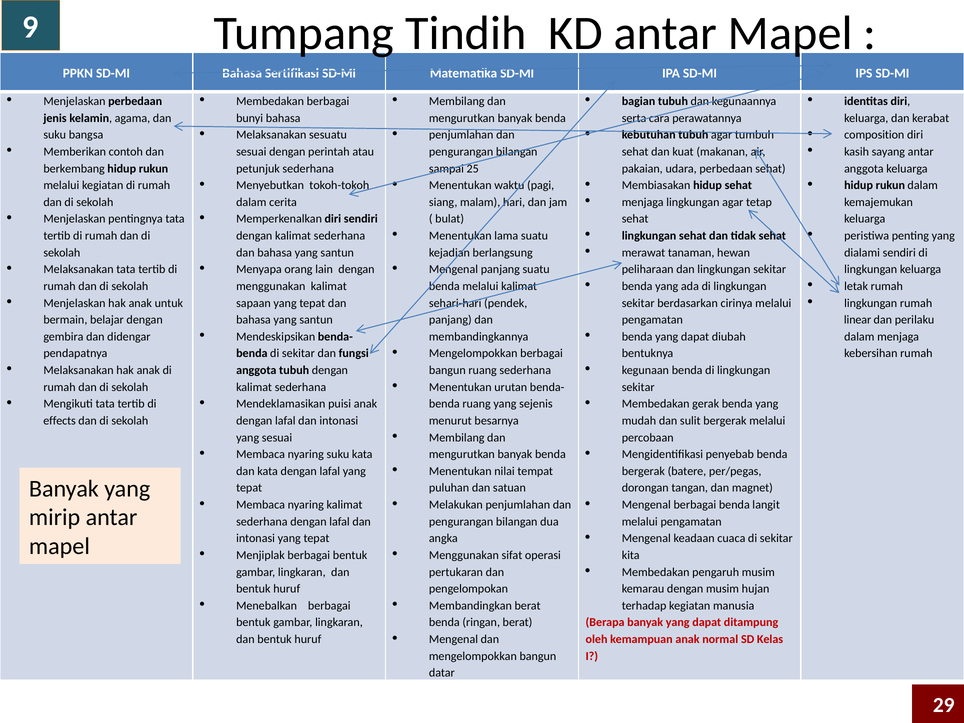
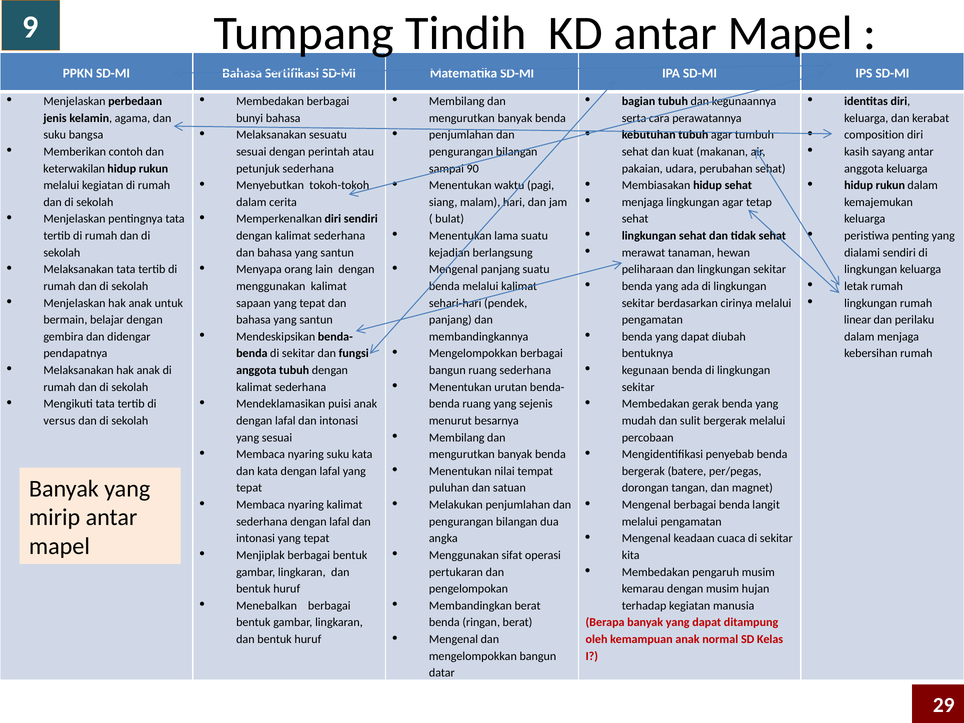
berkembang: berkembang -> keterwakilan (74, 169)
25: 25 -> 90 (473, 169)
udara perbedaan: perbedaan -> perubahan (726, 169)
effects: effects -> versus (59, 421)
